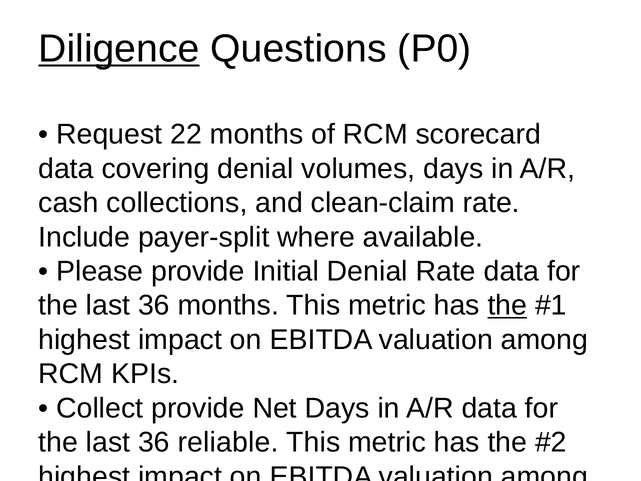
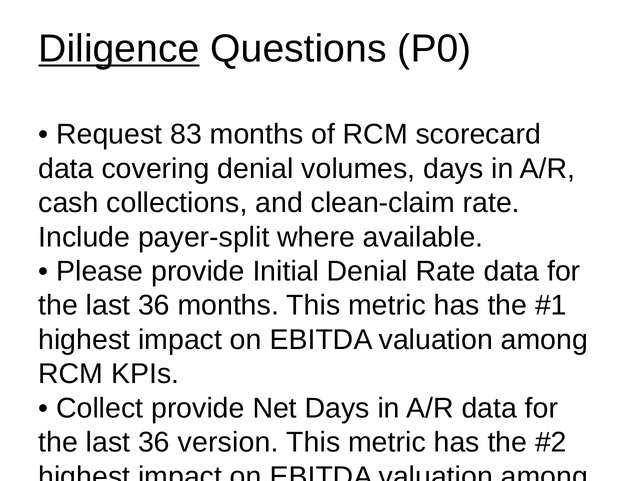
22: 22 -> 83 (186, 134)
the underline: present -> none (507, 305)
reliable: reliable -> version (228, 442)
